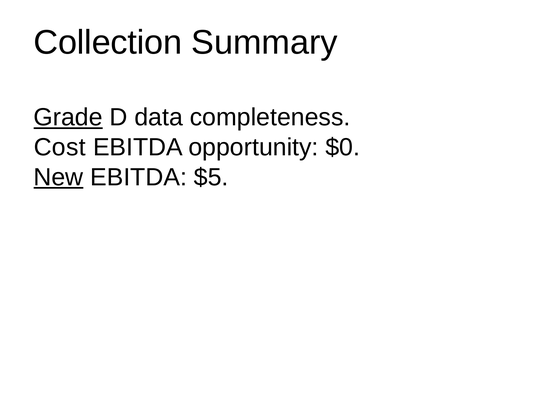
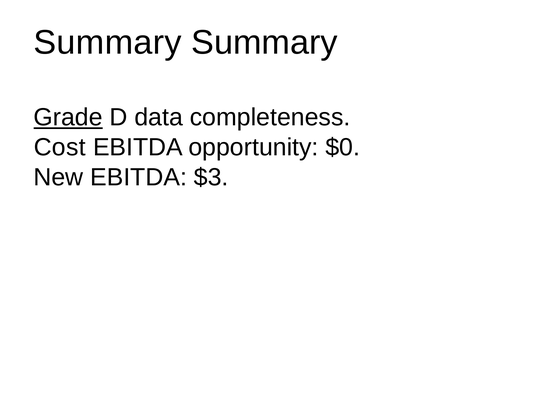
Collection: Collection -> Summary (108, 43)
New underline: present -> none (58, 177)
$5: $5 -> $3 (211, 177)
